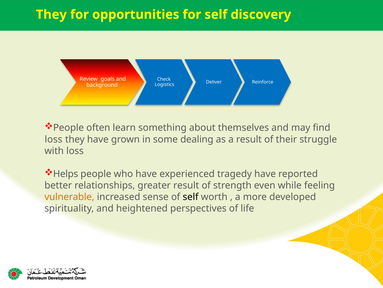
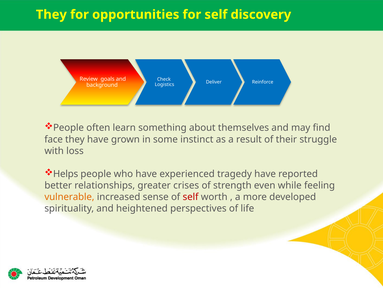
loss: loss -> face (54, 139)
dealing: dealing -> instinct (197, 139)
greater result: result -> crises (186, 185)
self colour: black -> red (191, 196)
